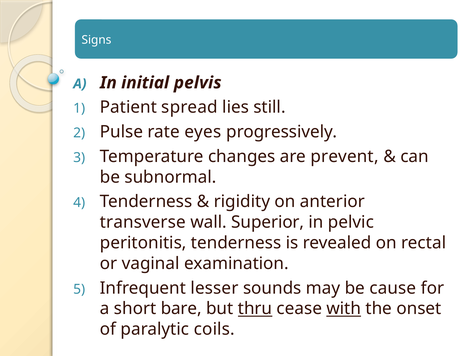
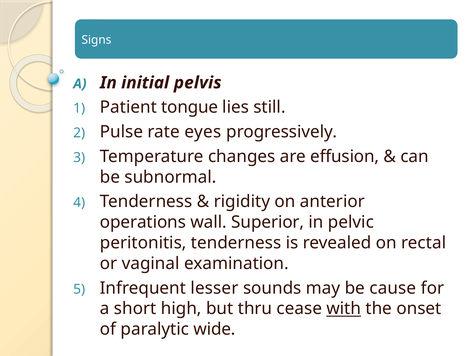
spread: spread -> tongue (190, 107)
prevent: prevent -> effusion (345, 156)
transverse: transverse -> operations (143, 222)
bare: bare -> high (181, 308)
thru underline: present -> none (255, 308)
coils: coils -> wide (214, 329)
